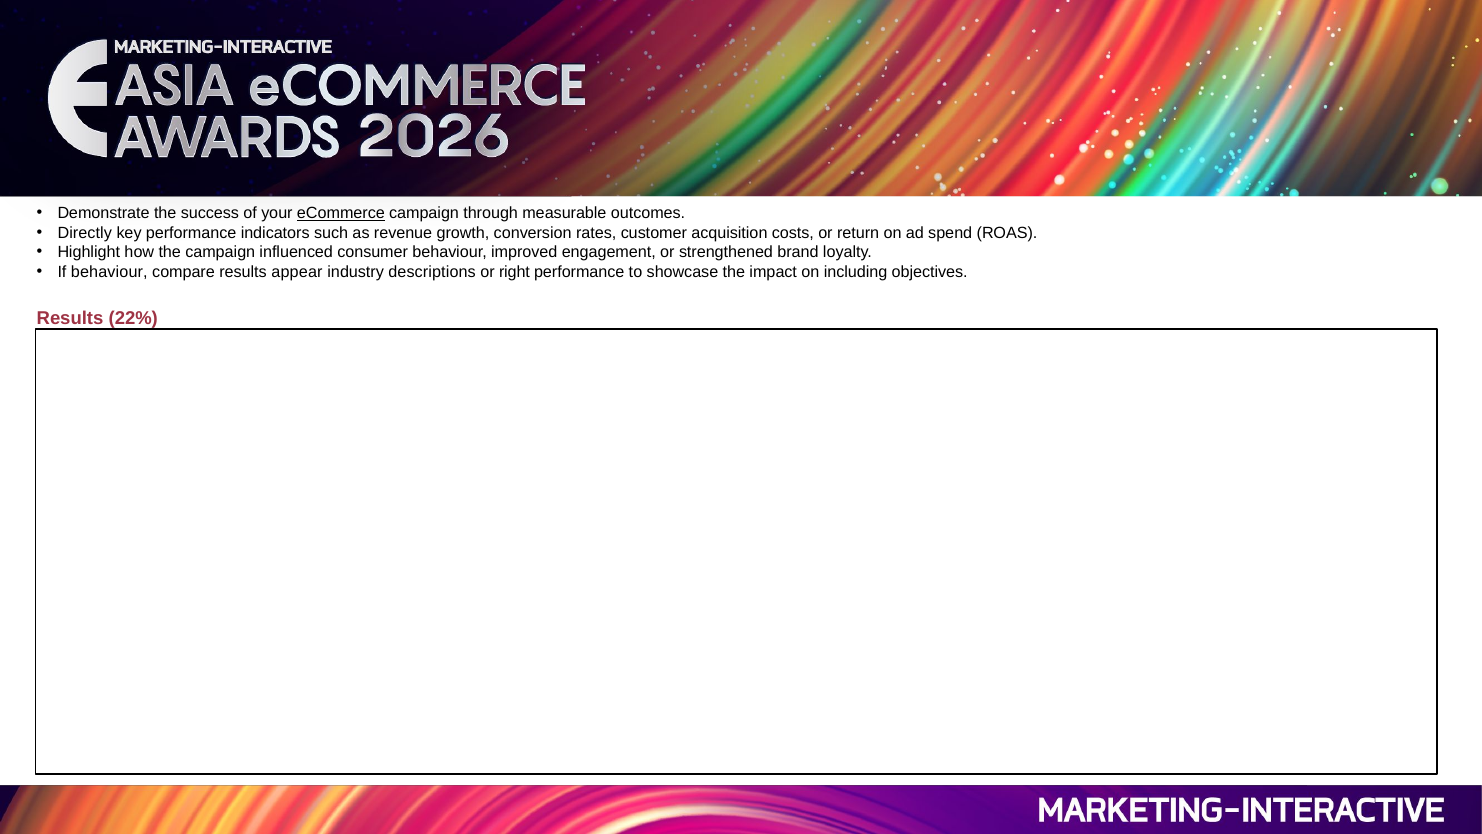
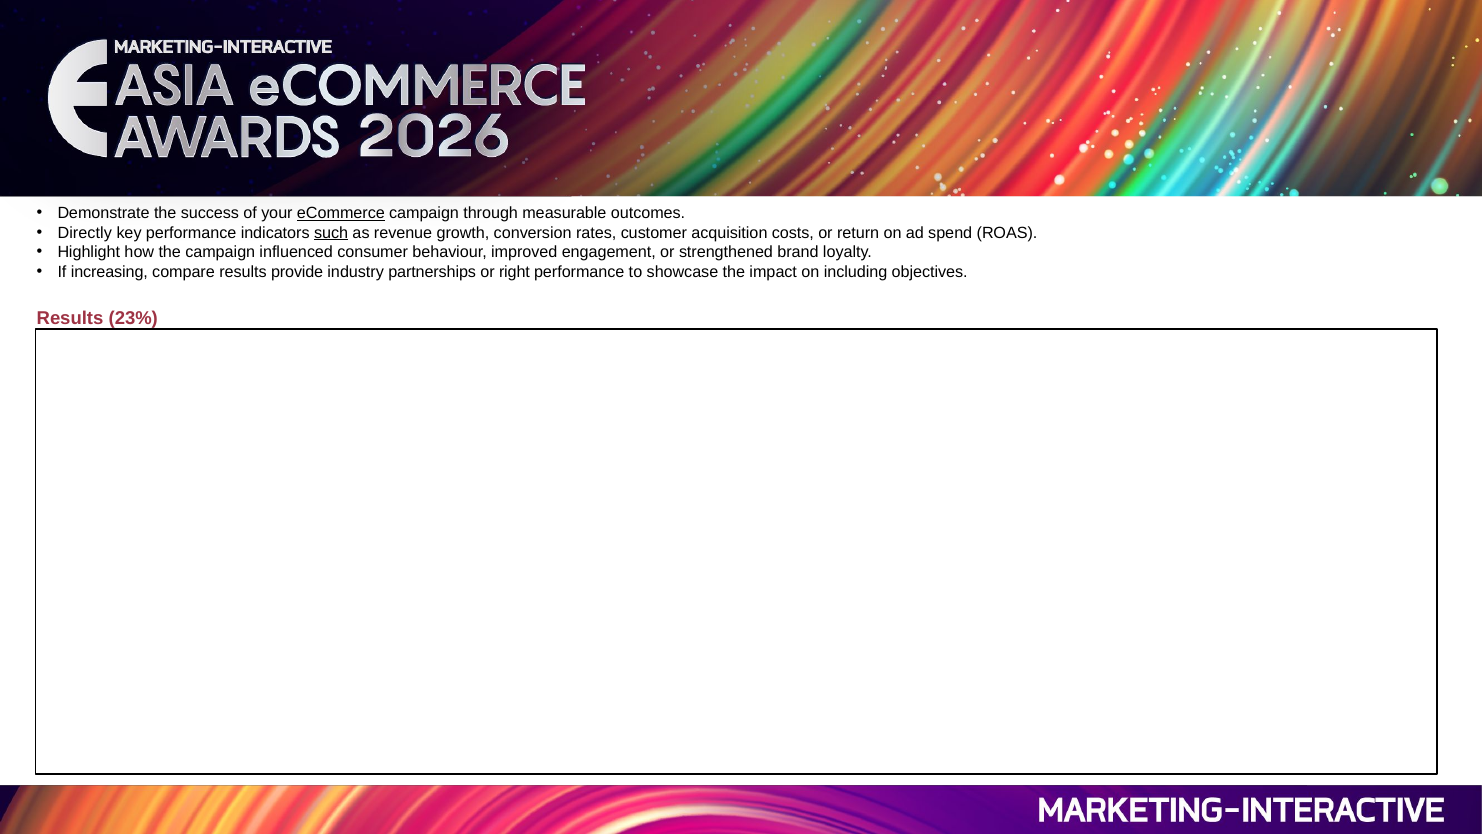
such underline: none -> present (331, 233)
If behaviour: behaviour -> increasing (109, 272)
appear: appear -> provide (297, 272)
descriptions: descriptions -> partnerships (432, 272)
22%: 22% -> 23% (133, 318)
